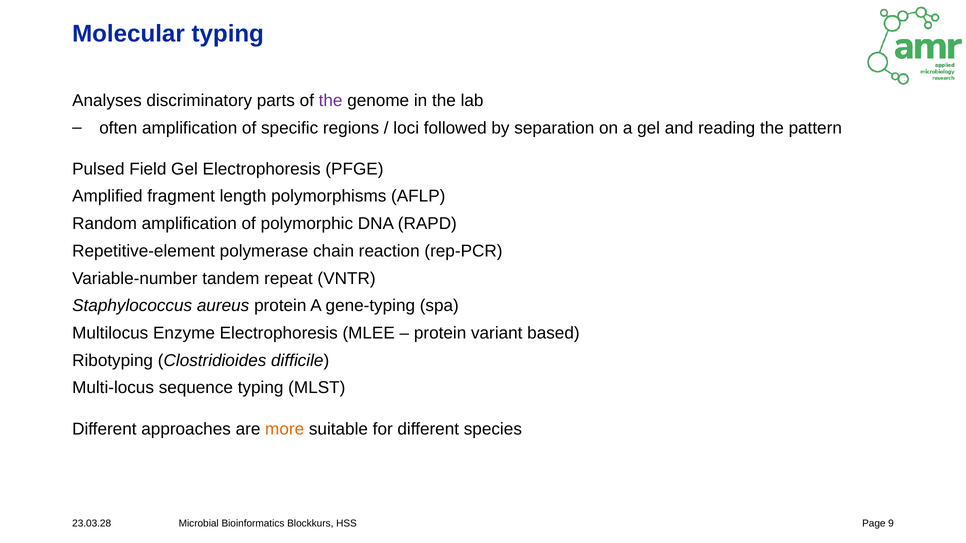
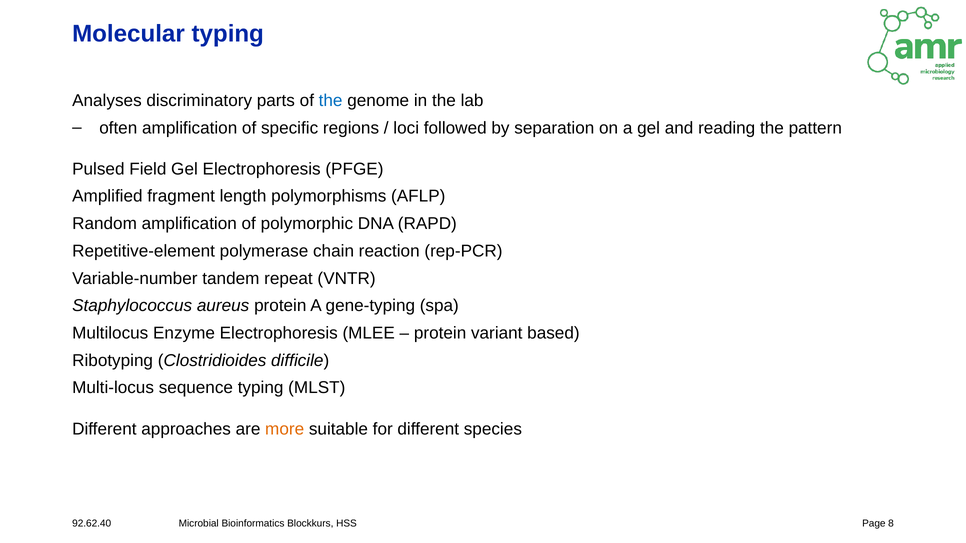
the colour: purple -> blue (331, 101)
23.03.28: 23.03.28 -> 92.62.40 (92, 524)
9: 9 -> 8 (891, 524)
